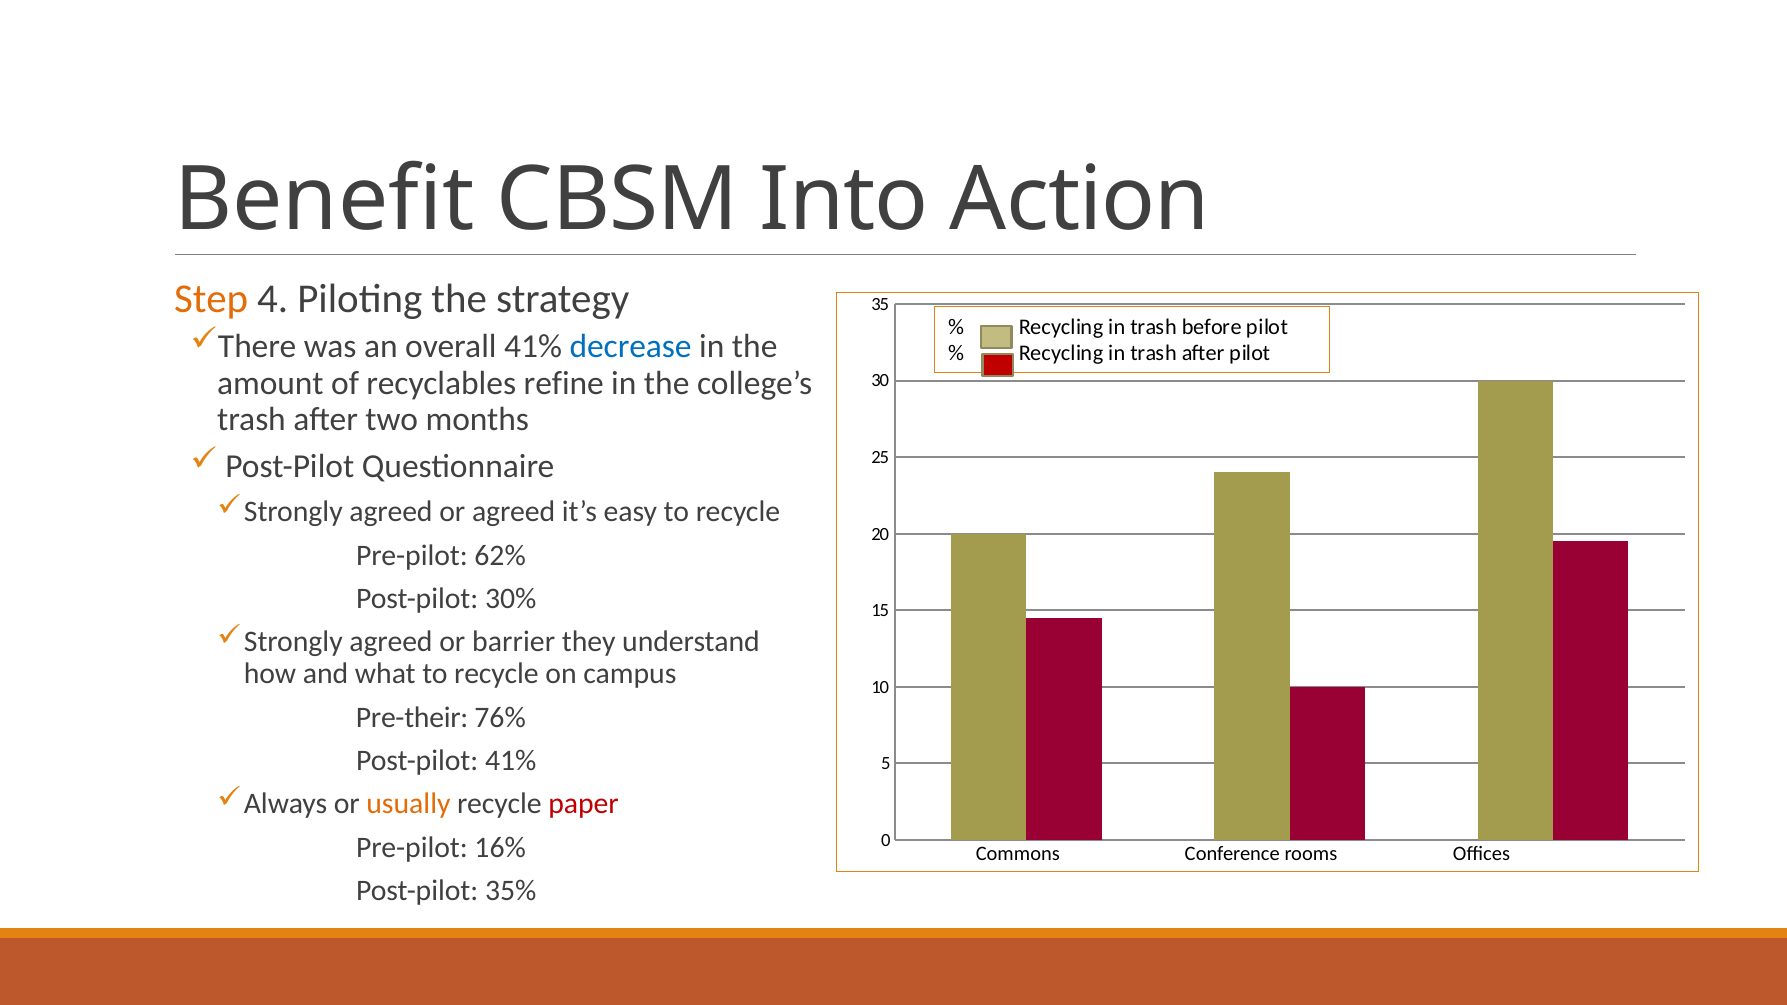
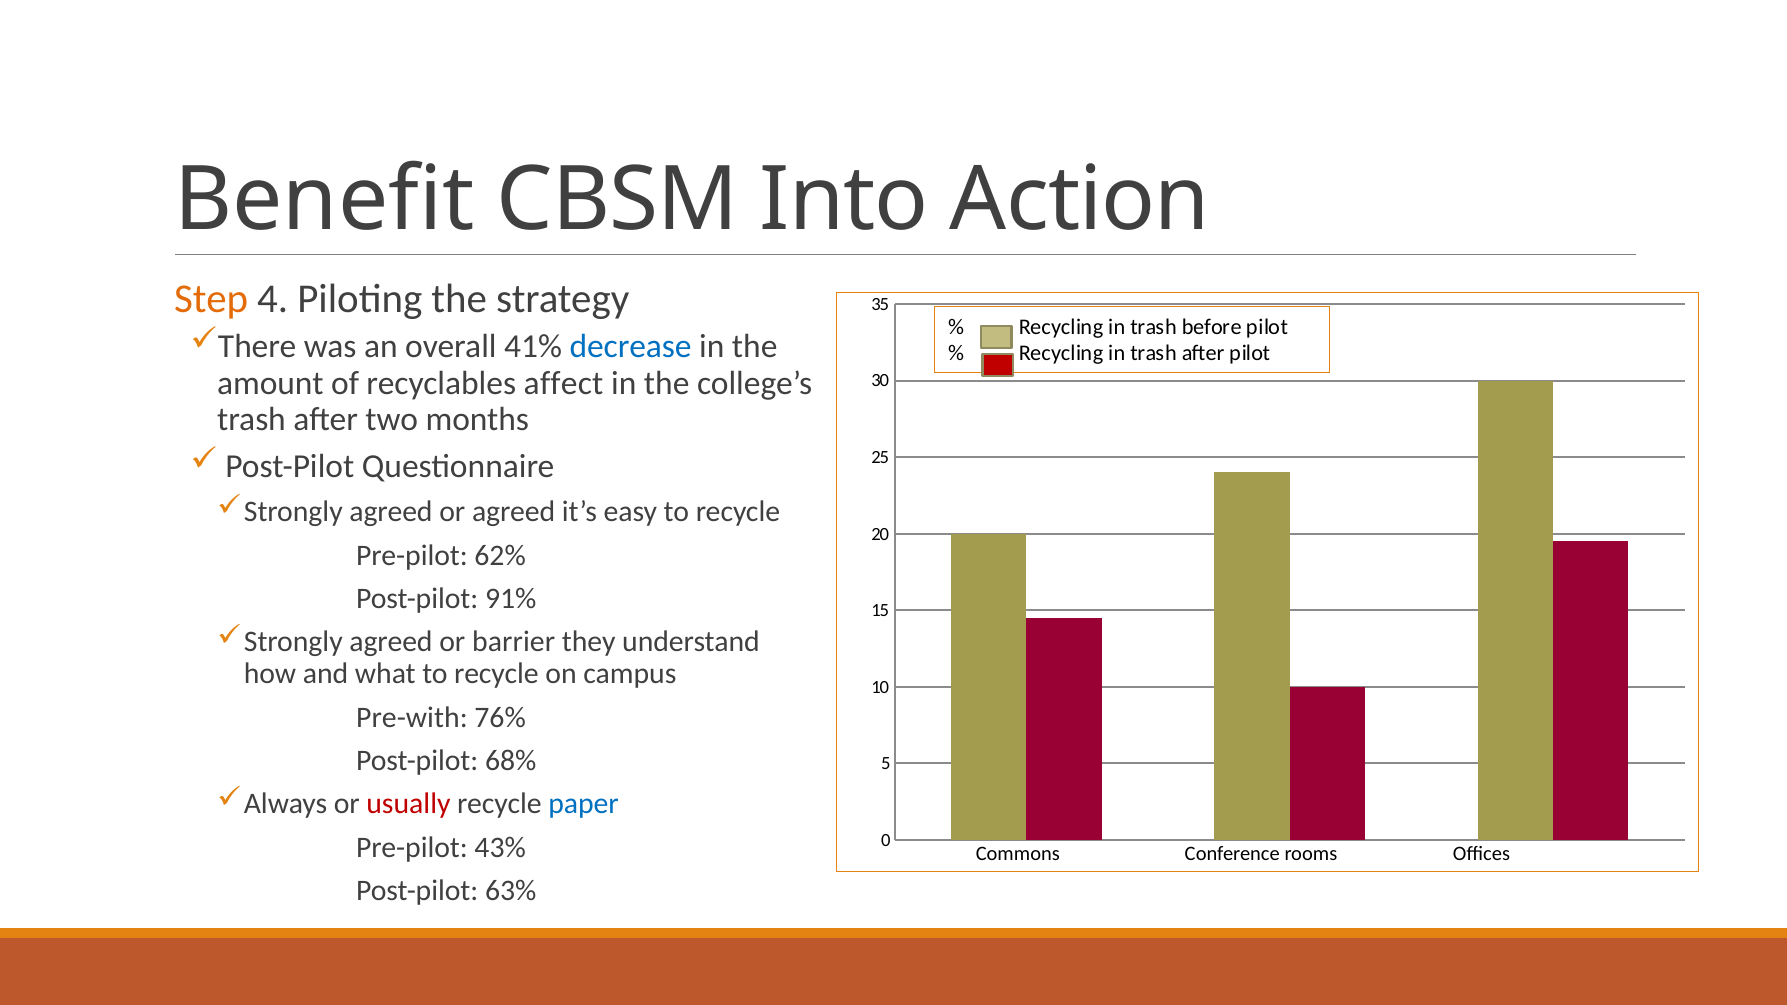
refine: refine -> affect (564, 383)
30%: 30% -> 91% (511, 599)
Pre-their: Pre-their -> Pre-with (412, 717)
Post-pilot 41%: 41% -> 68% (511, 761)
usually colour: orange -> red (408, 804)
paper colour: red -> blue (584, 804)
16%: 16% -> 43% (500, 847)
35%: 35% -> 63% (511, 891)
